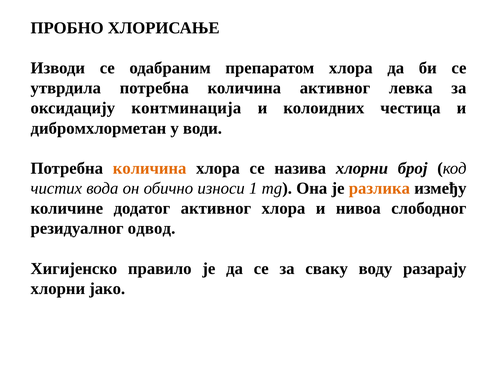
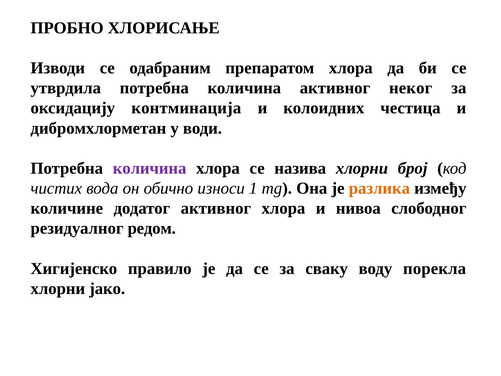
левка: левка -> неког (411, 88)
количина colour: orange -> purple (150, 168)
одвод: одвод -> редом (152, 228)
разарају: разарају -> порекла (435, 268)
